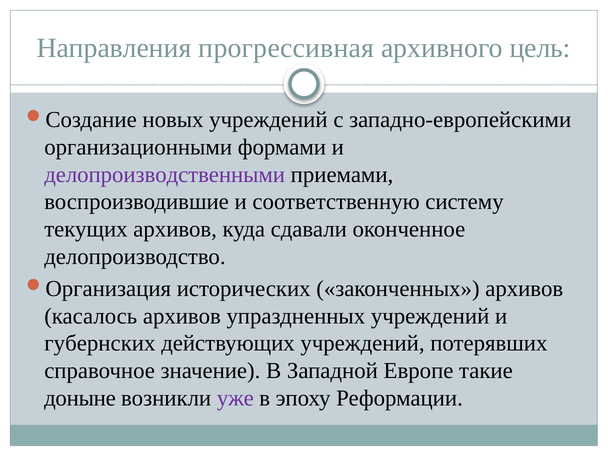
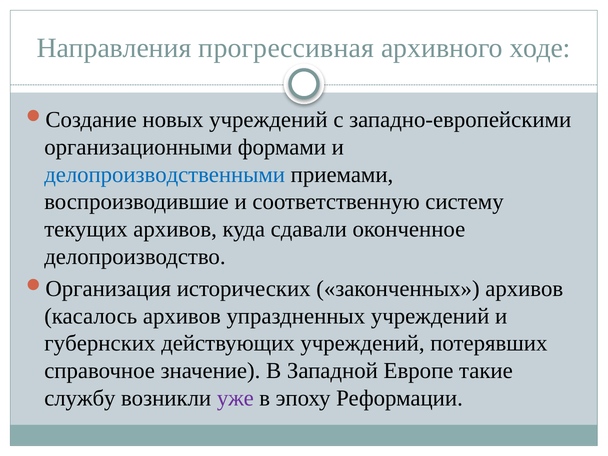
цель: цель -> ходе (540, 48)
делопроизводственными colour: purple -> blue (165, 175)
доныне: доныне -> службу (80, 398)
